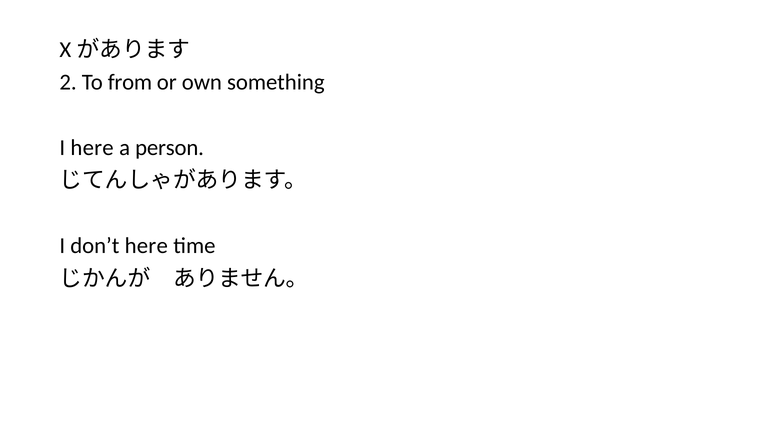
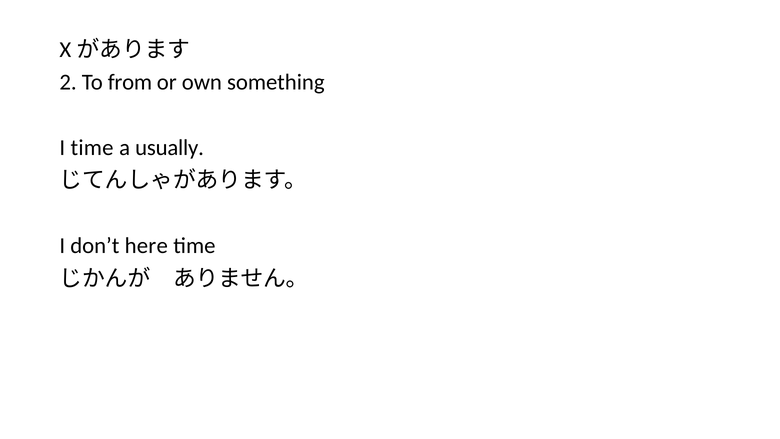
I here: here -> time (92, 148)
person: person -> usually (170, 148)
